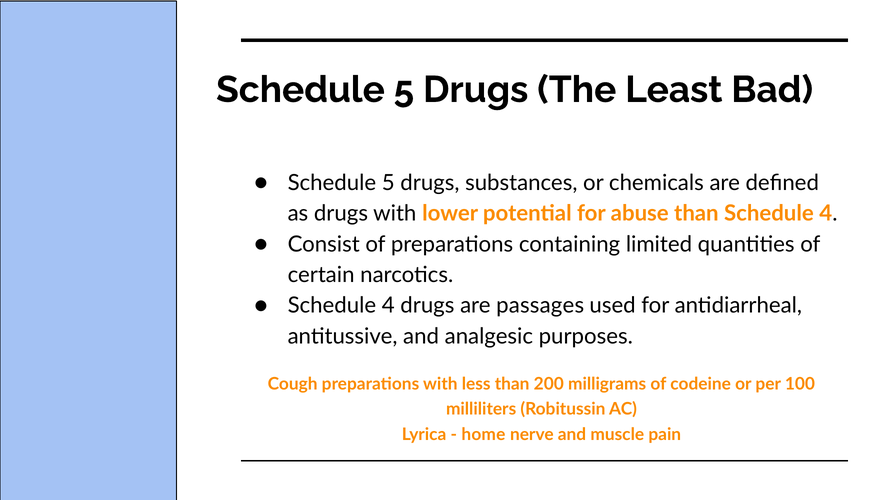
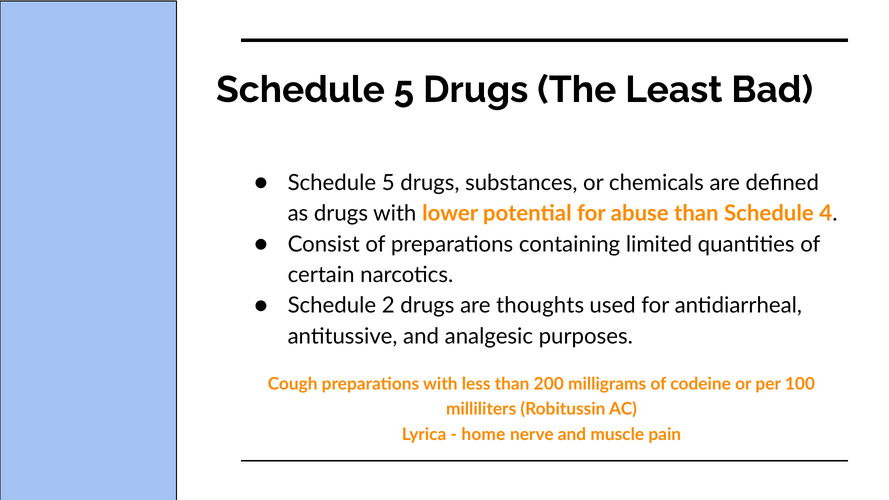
4: 4 -> 2 (388, 306)
passages: passages -> thoughts (540, 306)
